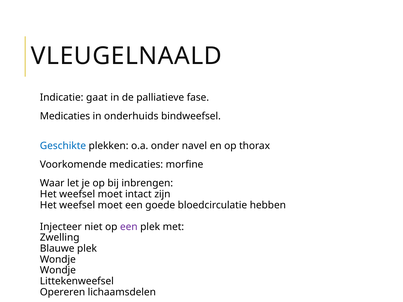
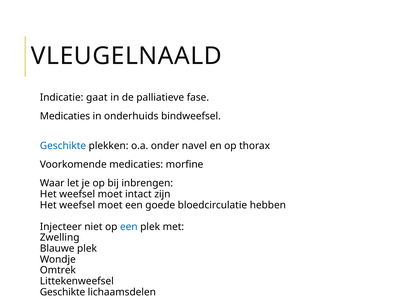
een colour: purple -> blue (129, 227)
Wondje: Wondje -> Omtrek (58, 271)
Opereren: Opereren -> Geschikte (63, 292)
